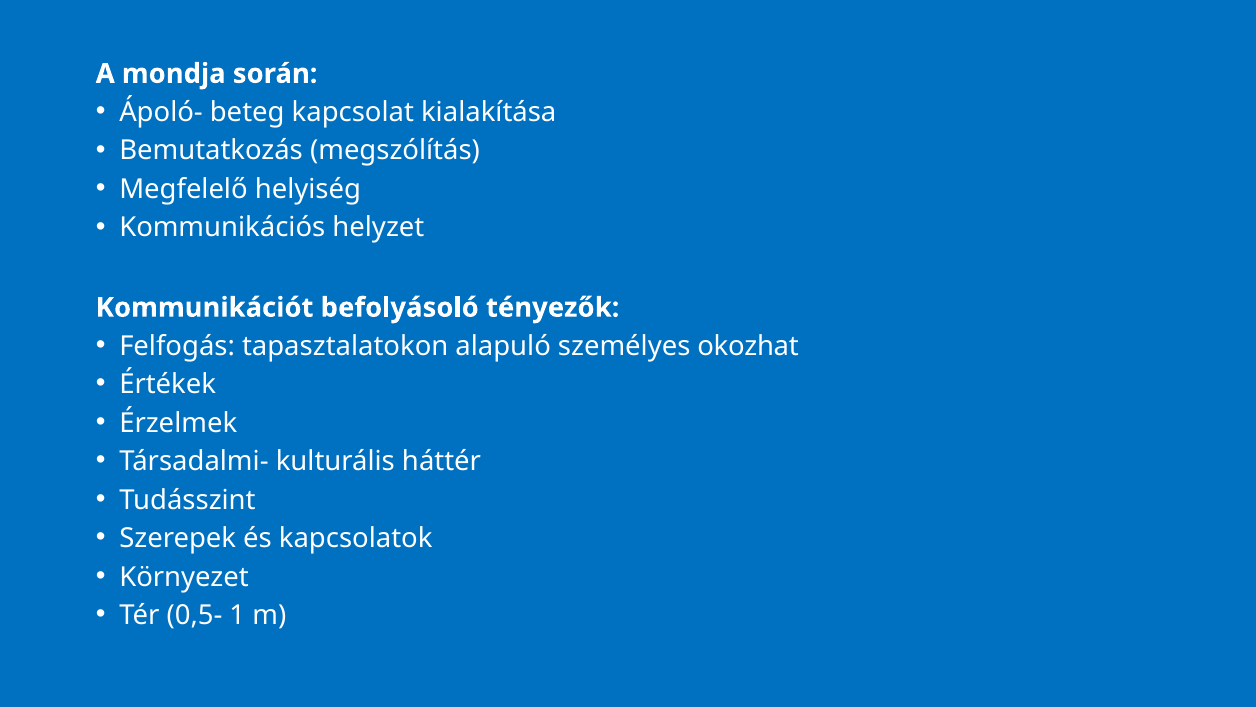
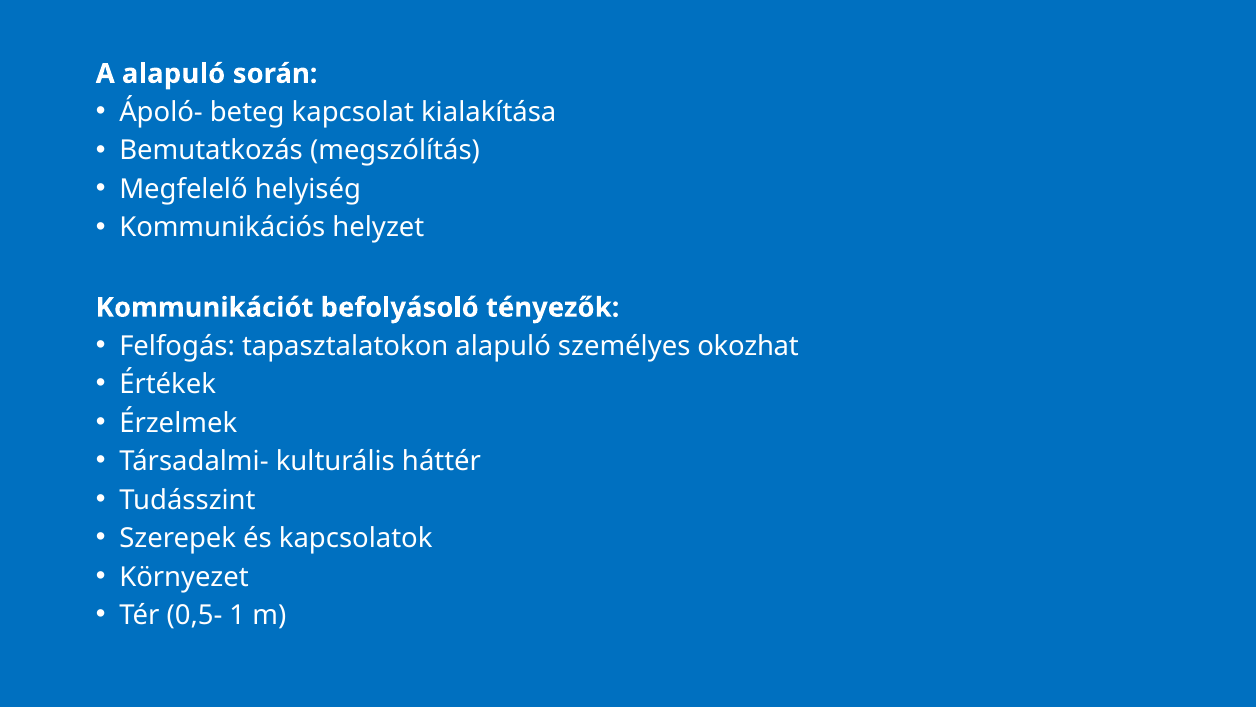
A mondja: mondja -> alapuló (174, 74)
